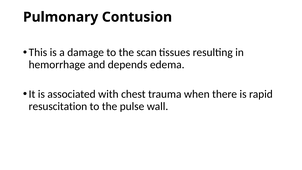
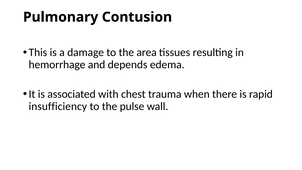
scan: scan -> area (147, 52)
resuscitation: resuscitation -> insufficiency (58, 106)
